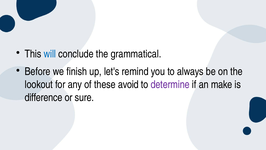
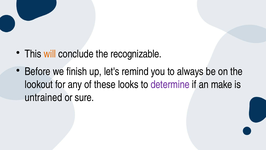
will colour: blue -> orange (50, 54)
grammatical: grammatical -> recognizable (136, 54)
avoid: avoid -> looks (128, 84)
difference: difference -> untrained (43, 97)
